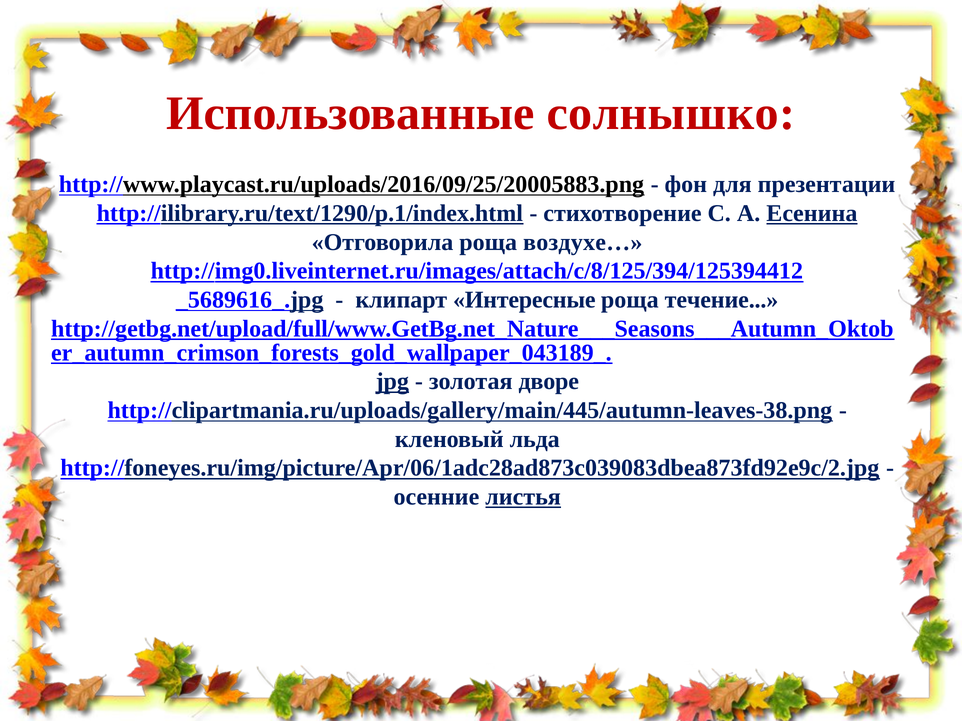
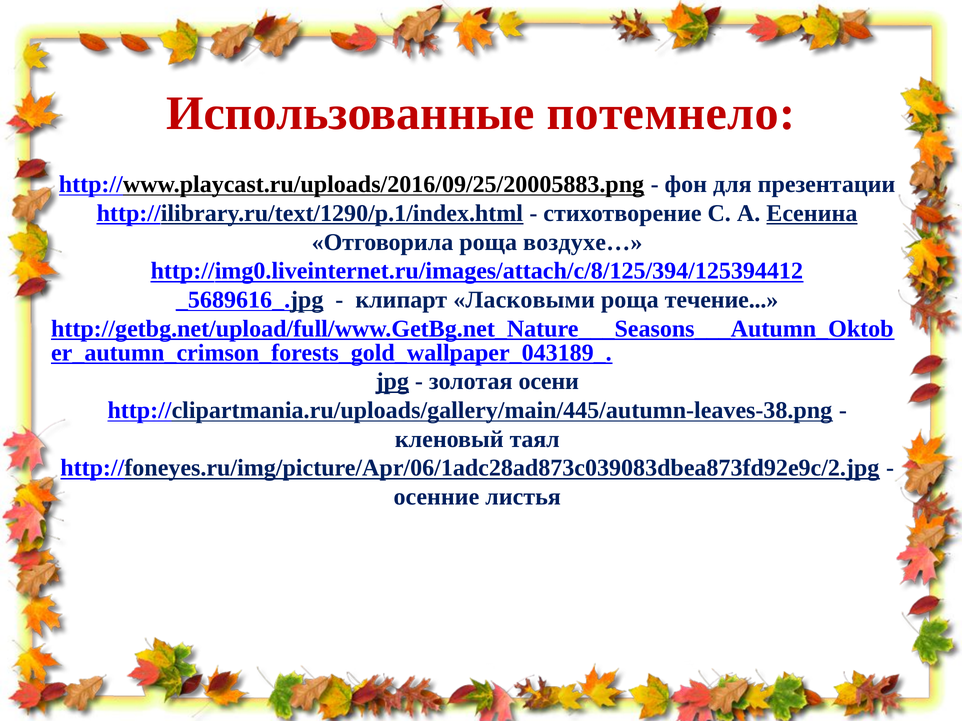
солнышко: солнышко -> потемнело (671, 114)
Интересные: Интересные -> Ласковыми (524, 300)
дворе: дворе -> осени (549, 382)
льда: льда -> таял (535, 440)
листья underline: present -> none (523, 497)
